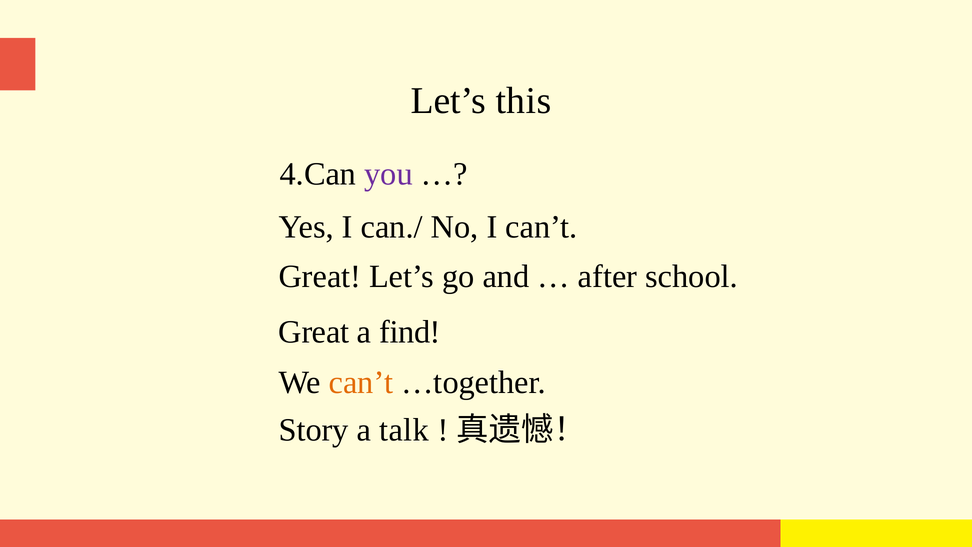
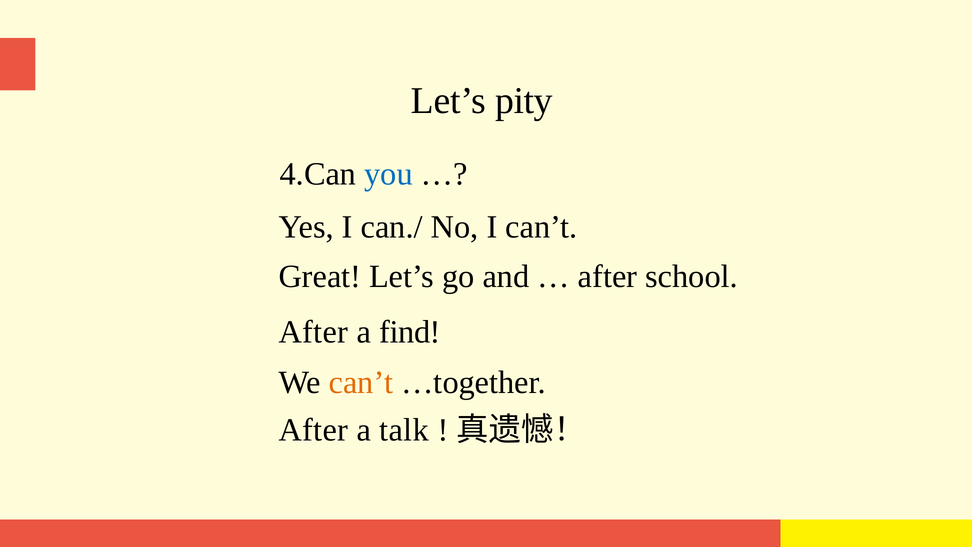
this: this -> pity (524, 101)
you colour: purple -> blue (389, 174)
Great: Great -> After (313, 332)
Story: Story -> After (313, 430)
